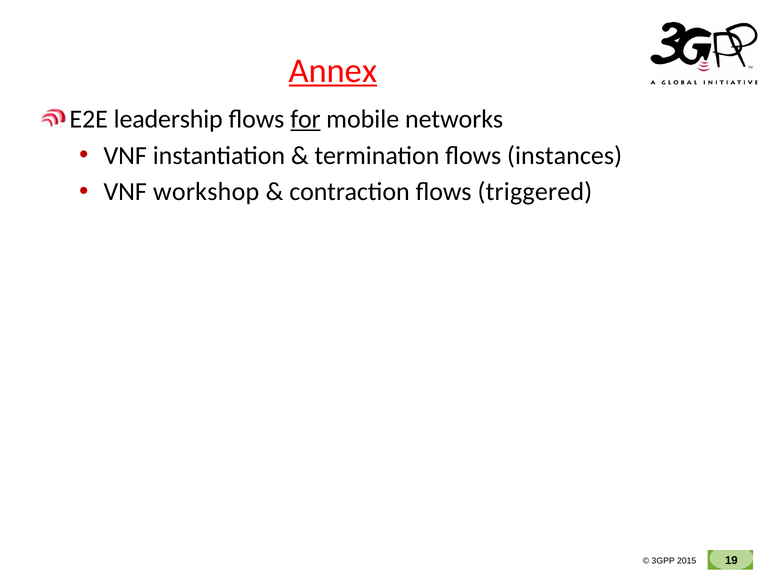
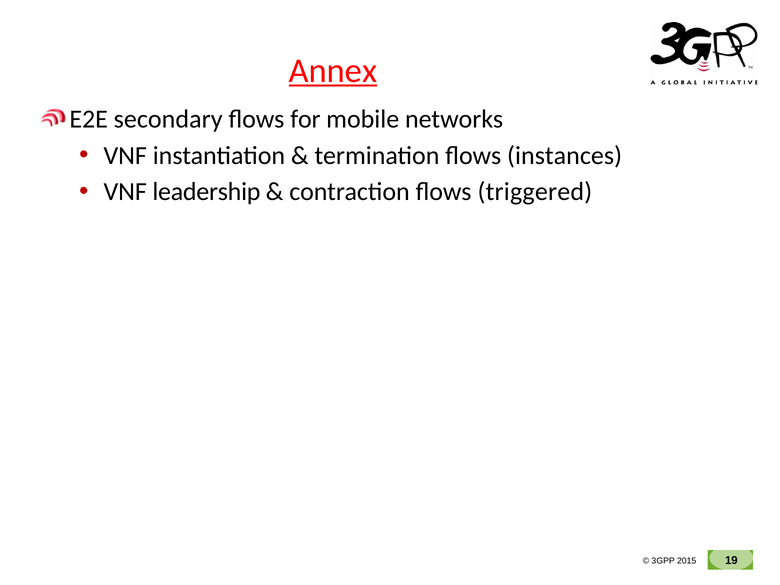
leadership: leadership -> secondary (168, 119)
for underline: present -> none (305, 119)
workshop: workshop -> leadership (206, 192)
